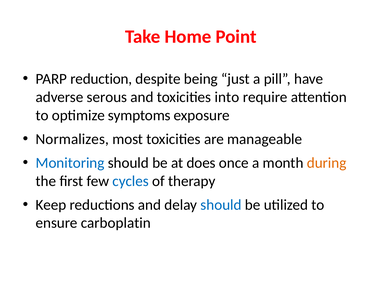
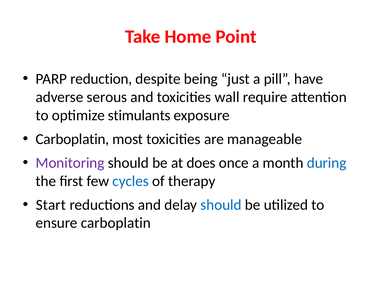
into: into -> wall (227, 97)
symptoms: symptoms -> stimulants (139, 115)
Normalizes: Normalizes -> Carboplatin (72, 139)
Monitoring colour: blue -> purple (70, 163)
during colour: orange -> blue (327, 163)
Keep: Keep -> Start (51, 204)
